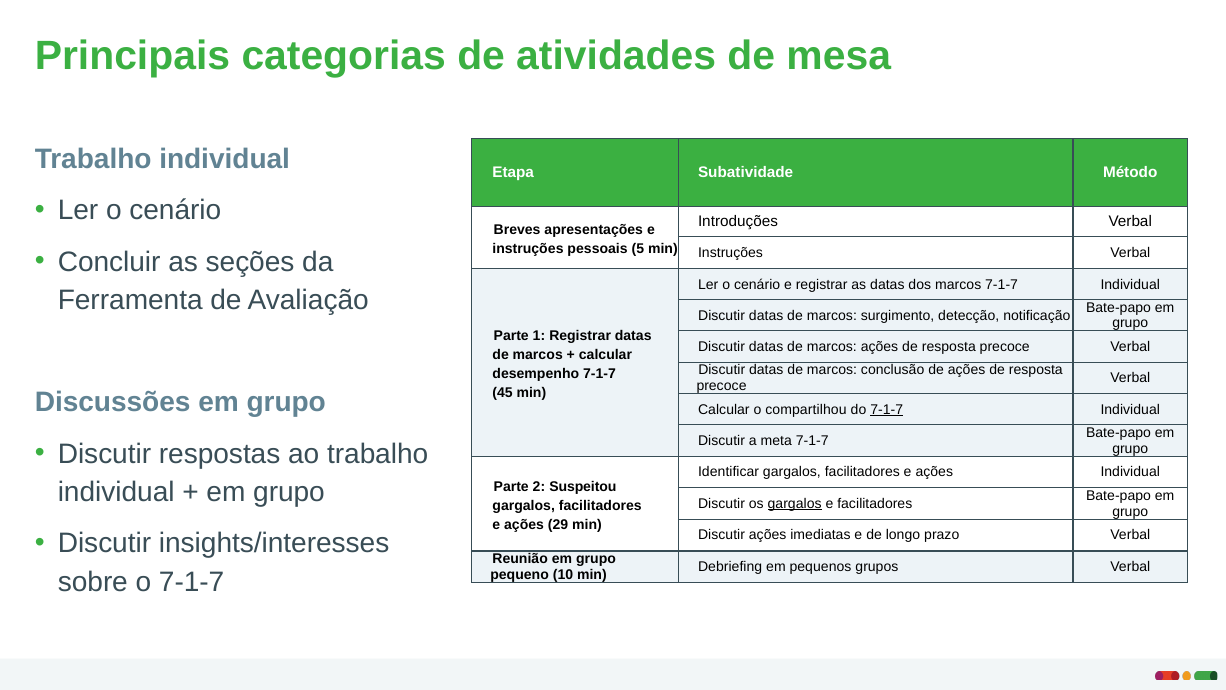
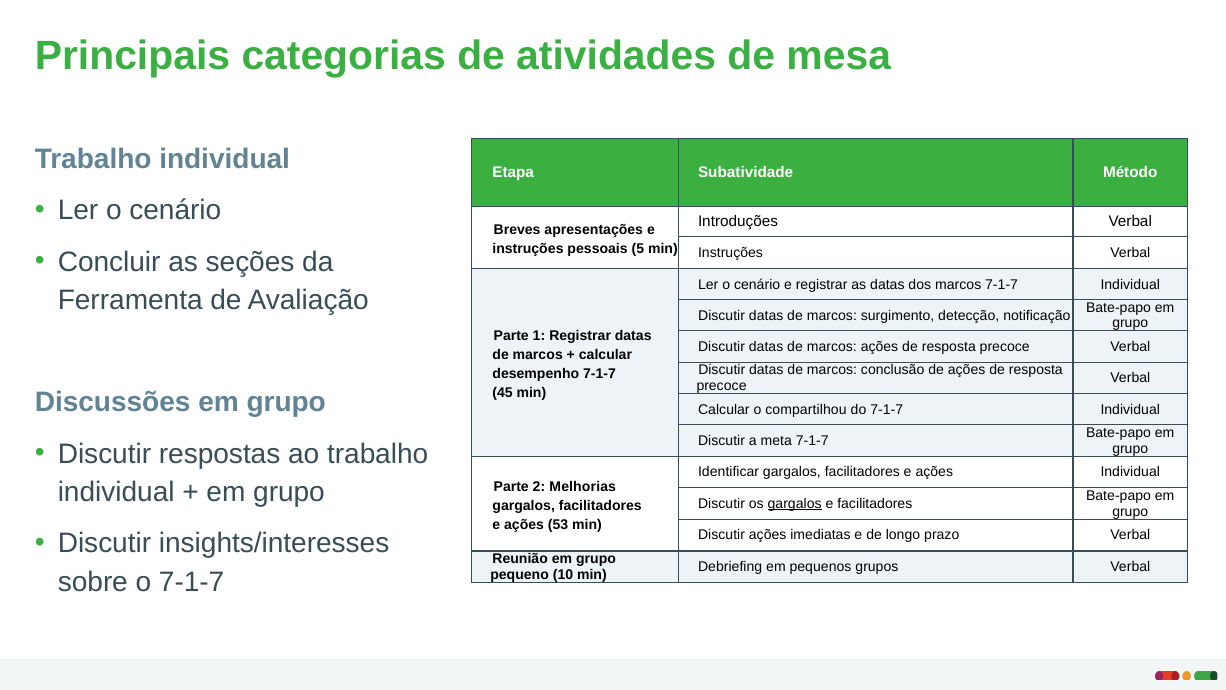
7-1-7 underline: present -> none (887, 409)
Suspeitou: Suspeitou -> Melhorias (583, 486)
29: 29 -> 53 (558, 524)
